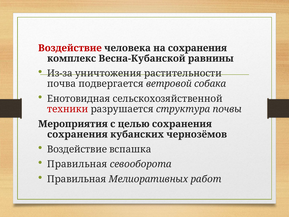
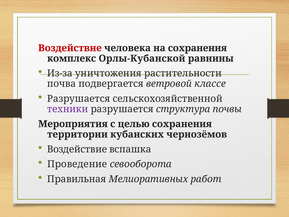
Весна-Кубанской: Весна-Кубанской -> Орлы-Кубанской (142, 58)
собака: собака -> классе (210, 84)
Енотовидная: Енотовидная -> Разрушается (79, 99)
техники colour: red -> purple (68, 109)
сохранения: сохранения -> территории (77, 134)
Правильная: Правильная -> Проведение (77, 164)
